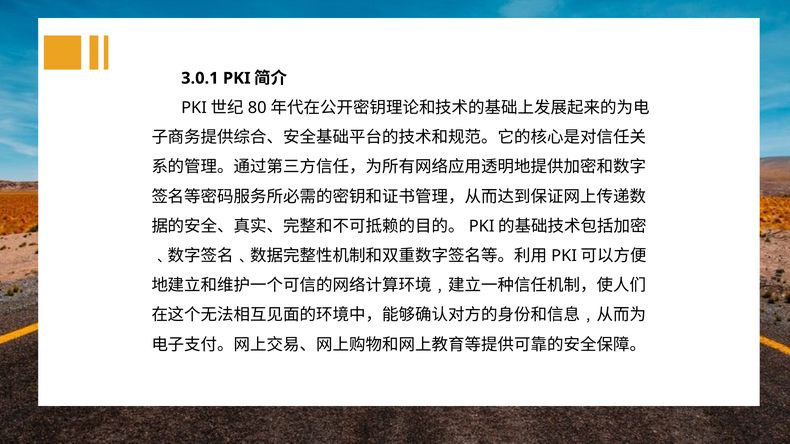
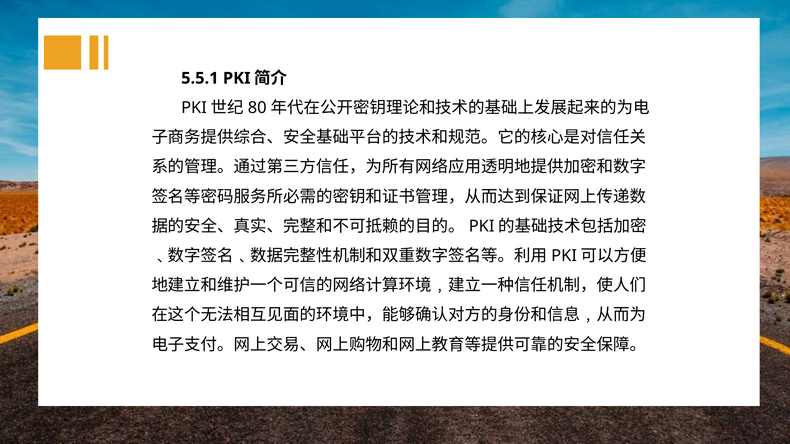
3.0.1: 3.0.1 -> 5.5.1 (200, 78)
